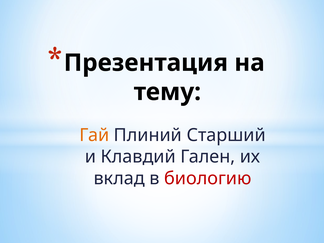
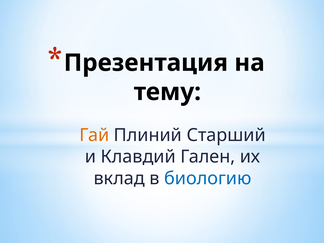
биологию colour: red -> blue (208, 178)
